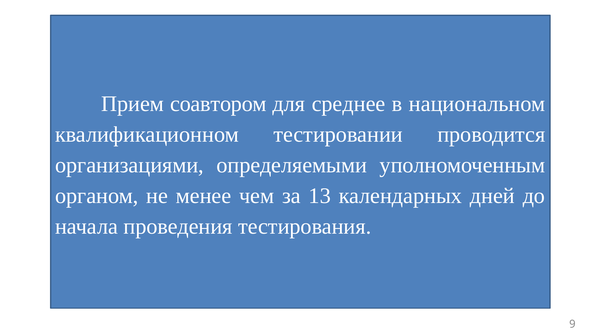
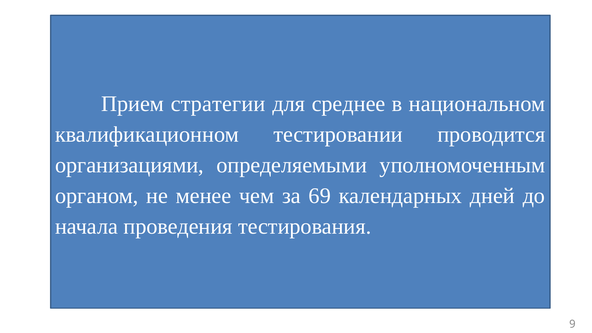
соавтором: соавтором -> стратегии (218, 104)
13: 13 -> 69 (320, 196)
